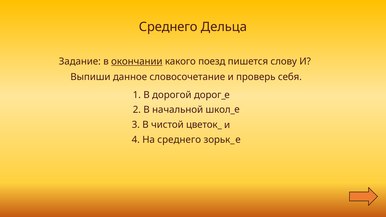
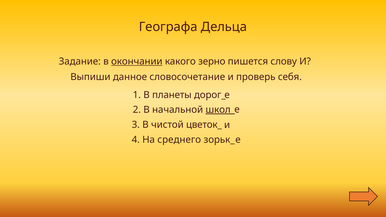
Среднего: Среднего -> Географа (168, 27)
поезд: поезд -> зерно (212, 61)
дорогой: дорогой -> планеты (172, 95)
школ_ underline: none -> present (220, 110)
